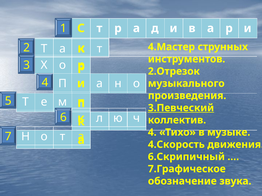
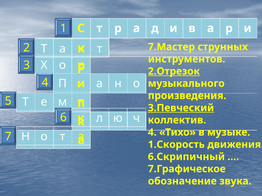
4.Мастер: 4.Мастер -> 7.Мастер (171, 47)
2.Отрезок underline: none -> present (174, 71)
4.Скорость: 4.Скорость -> 1.Скорость (176, 145)
